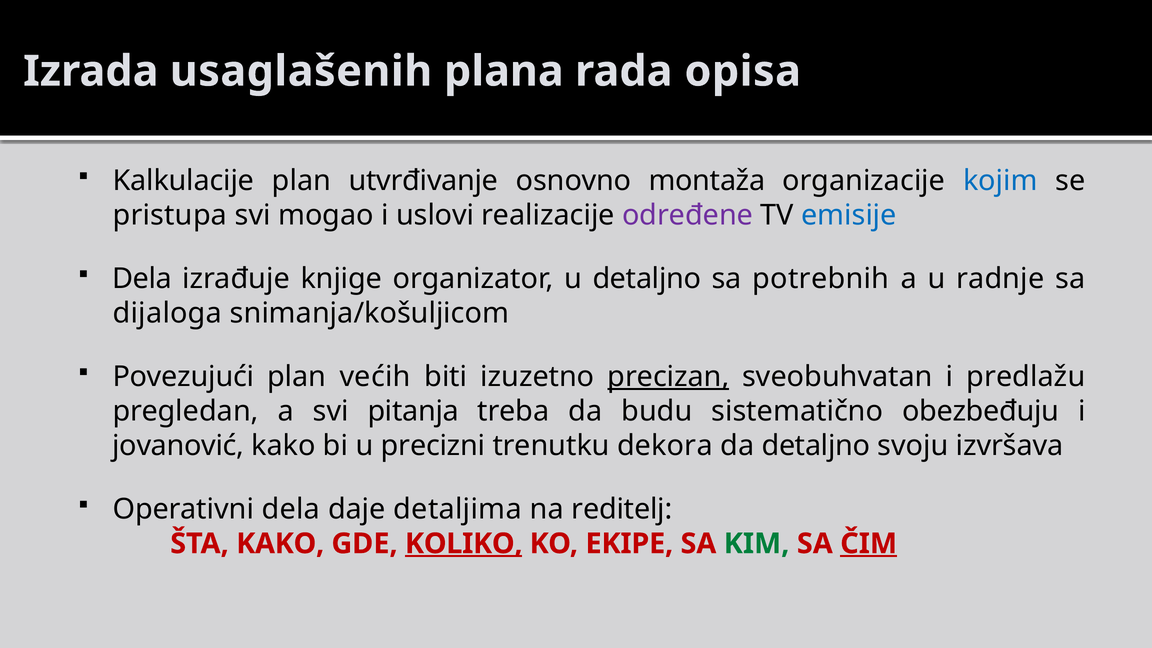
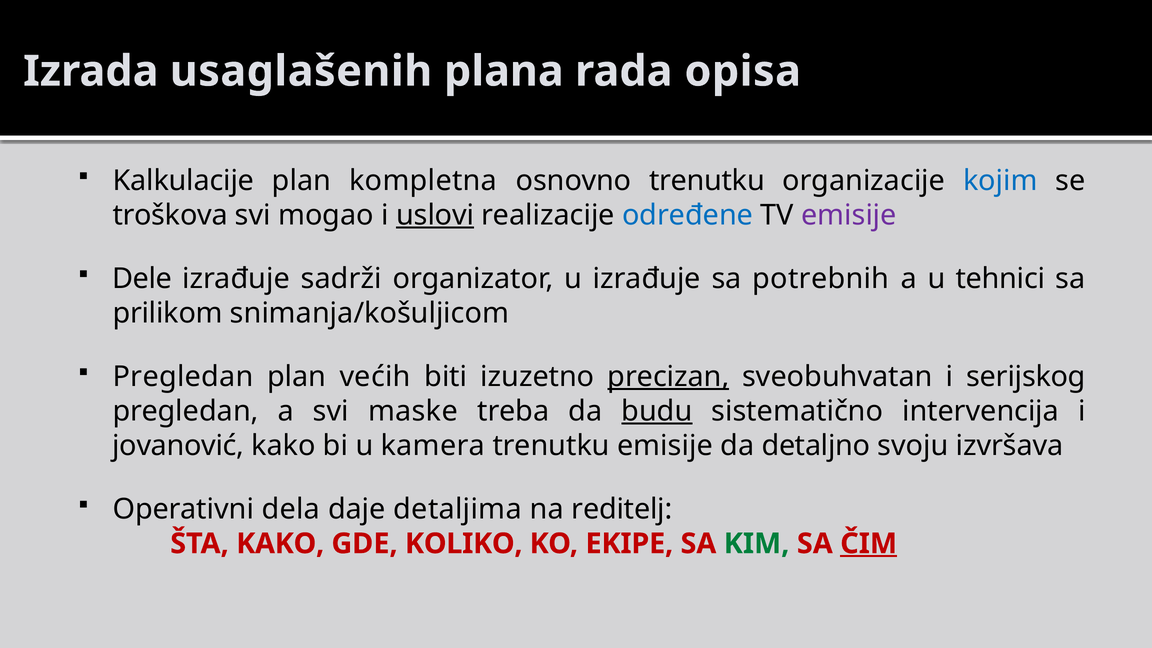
utvrđivanje: utvrđivanje -> kompletna (423, 181)
osnovno montaža: montaža -> trenutku (707, 181)
pristupa: pristupa -> troškova (170, 215)
uslovi underline: none -> present (435, 215)
određene colour: purple -> blue (688, 215)
emisije colour: blue -> purple (849, 215)
Dela: Dela -> Dele (142, 279)
knjige: knjige -> sadrži (341, 279)
u detaljno: detaljno -> izrađuje (647, 279)
radnje: radnje -> tehnici (1000, 279)
dijaloga: dijaloga -> prilikom (168, 313)
Povezujući: Povezujući -> Pregledan (183, 377)
predlažu: predlažu -> serijskog (1026, 377)
pitanja: pitanja -> maske (413, 411)
budu underline: none -> present (657, 411)
obezbeđuju: obezbeđuju -> intervencija (981, 411)
precizni: precizni -> kamera (433, 446)
trenutku dekora: dekora -> emisije (665, 446)
KOLIKO underline: present -> none (464, 544)
